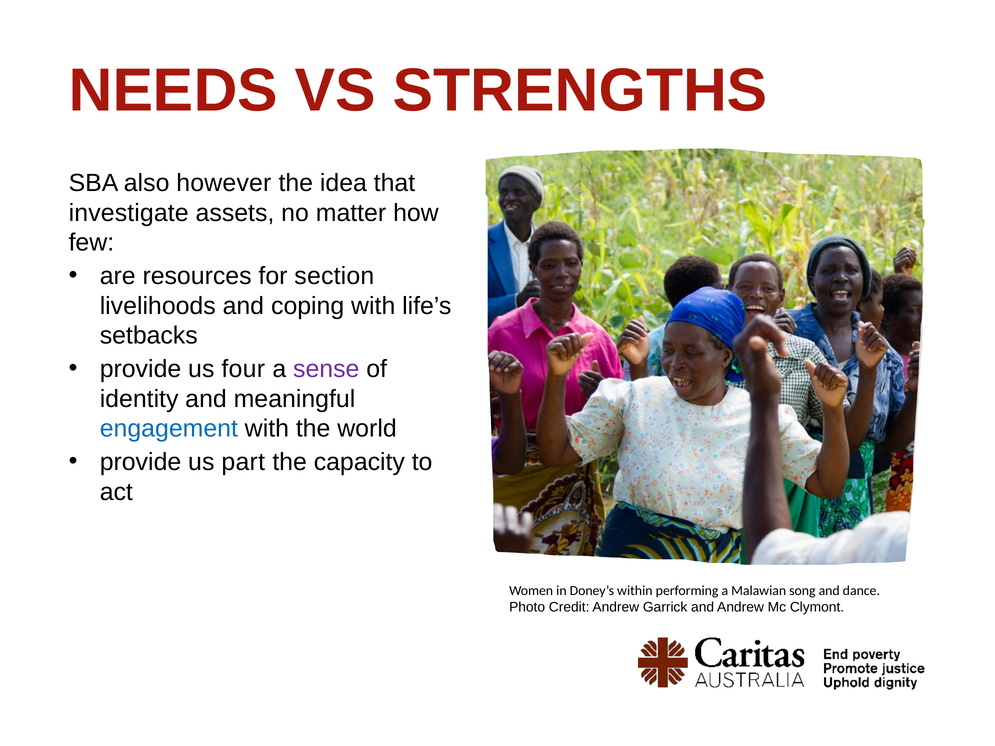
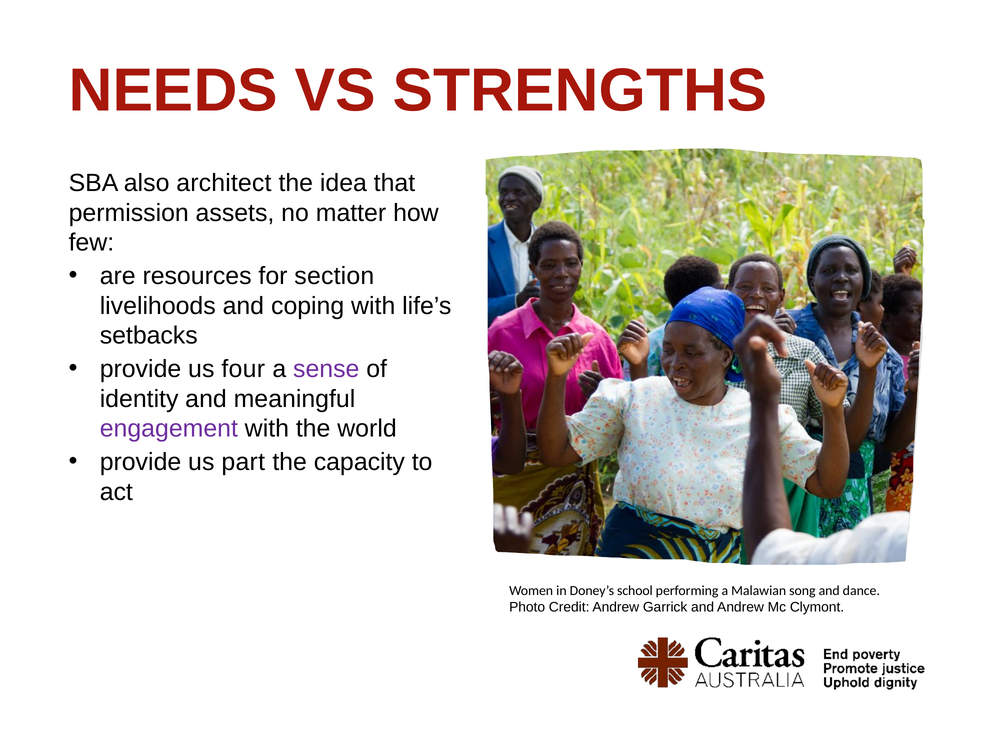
however: however -> architect (224, 183)
investigate: investigate -> permission (129, 213)
engagement colour: blue -> purple (169, 429)
within: within -> school (635, 591)
